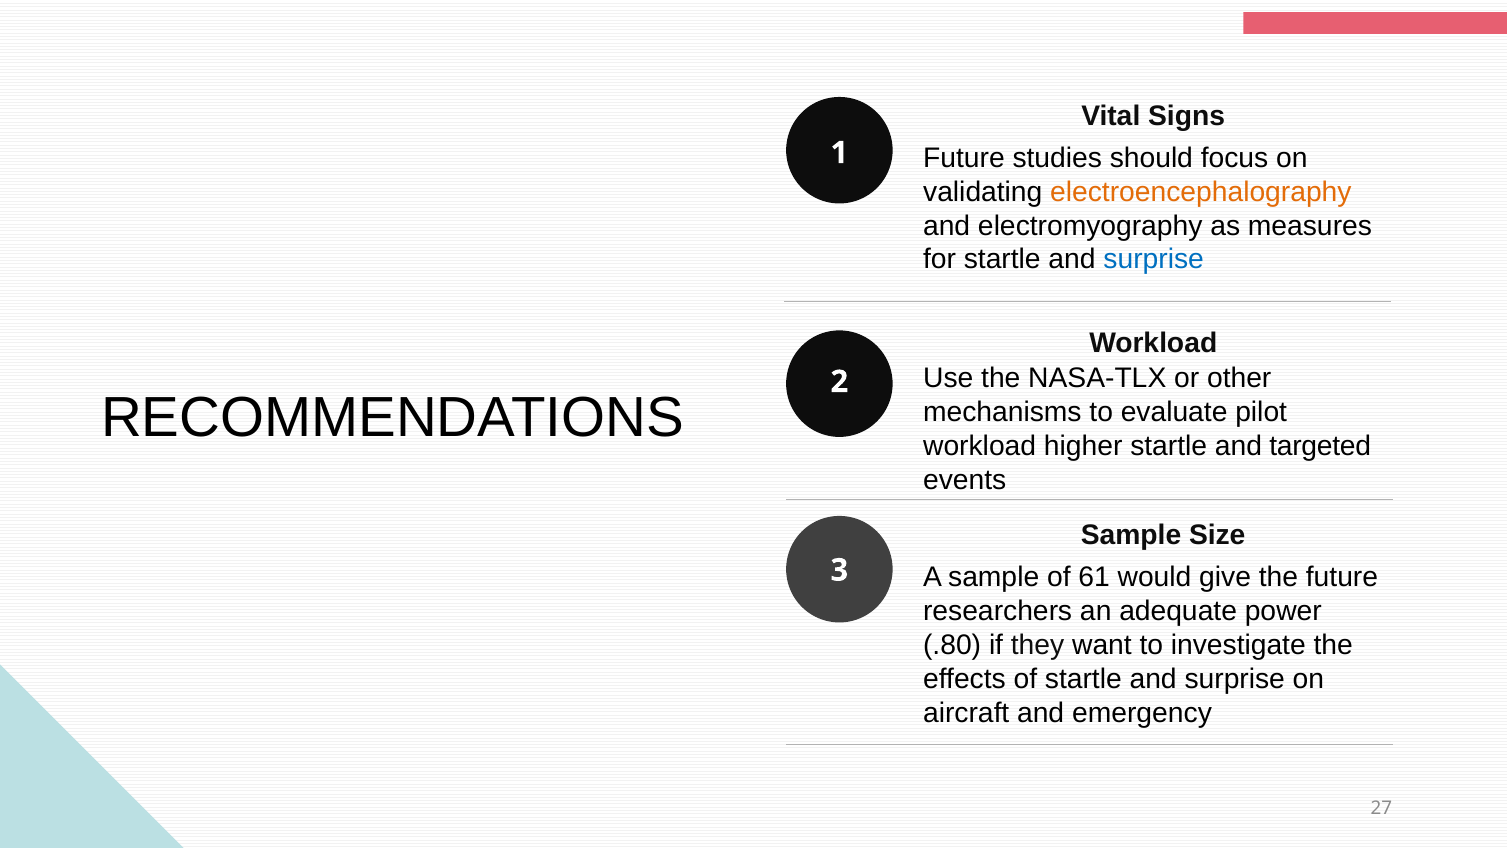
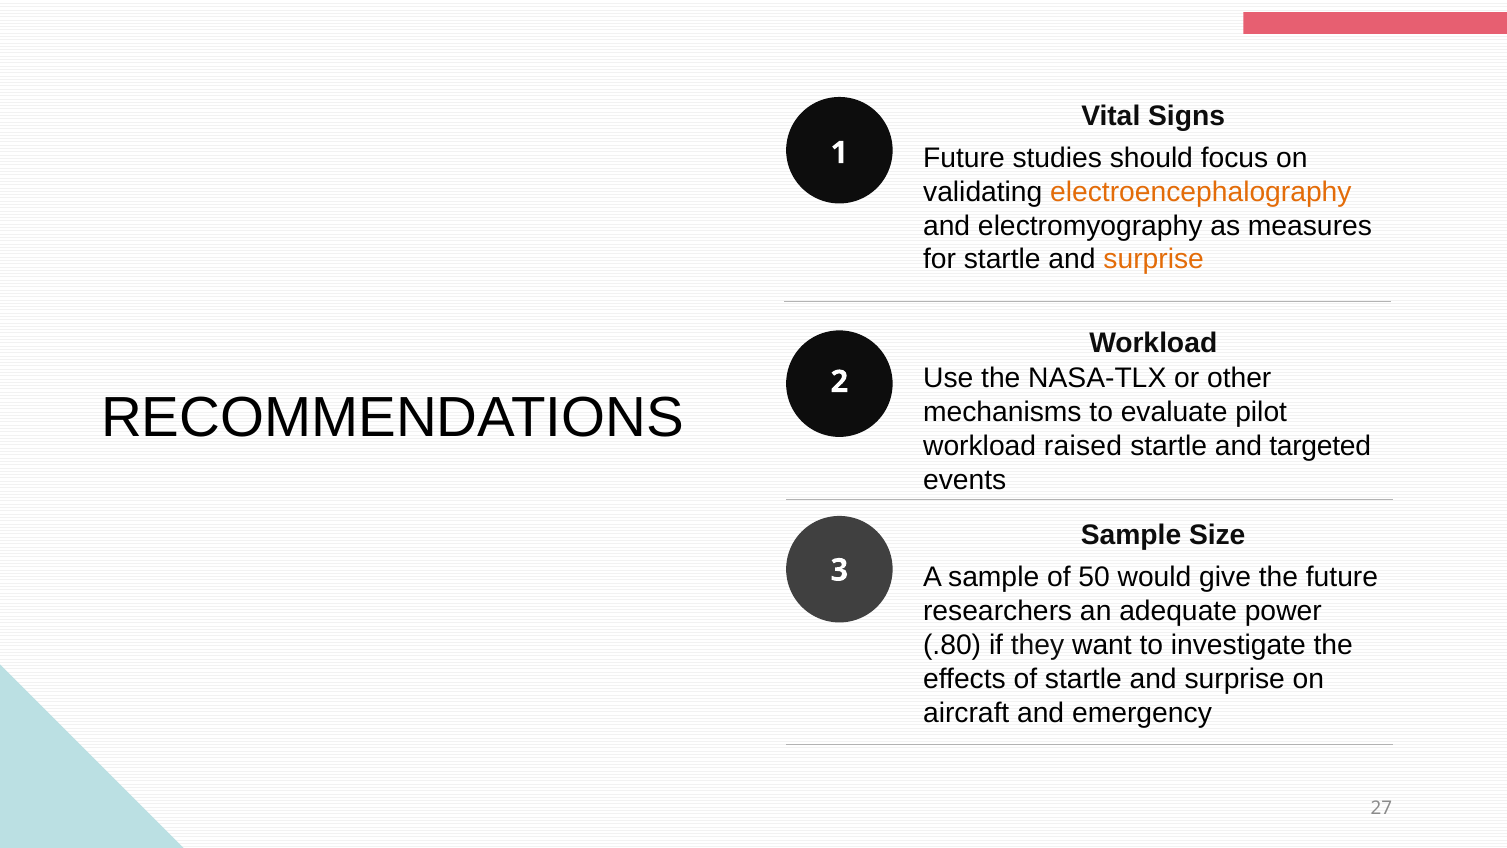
surprise colour: blue -> orange (1154, 260)
higher: higher -> raised (1083, 446)
61: 61 -> 50 (1094, 577)
